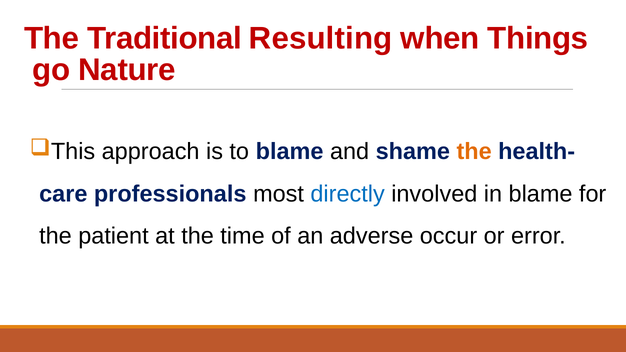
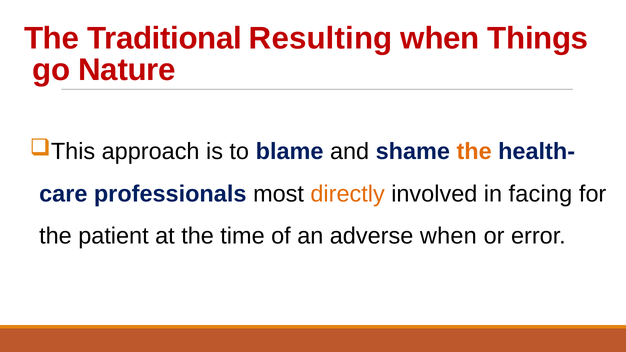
directly colour: blue -> orange (348, 194)
in blame: blame -> facing (540, 194)
adverse occur: occur -> when (448, 236)
